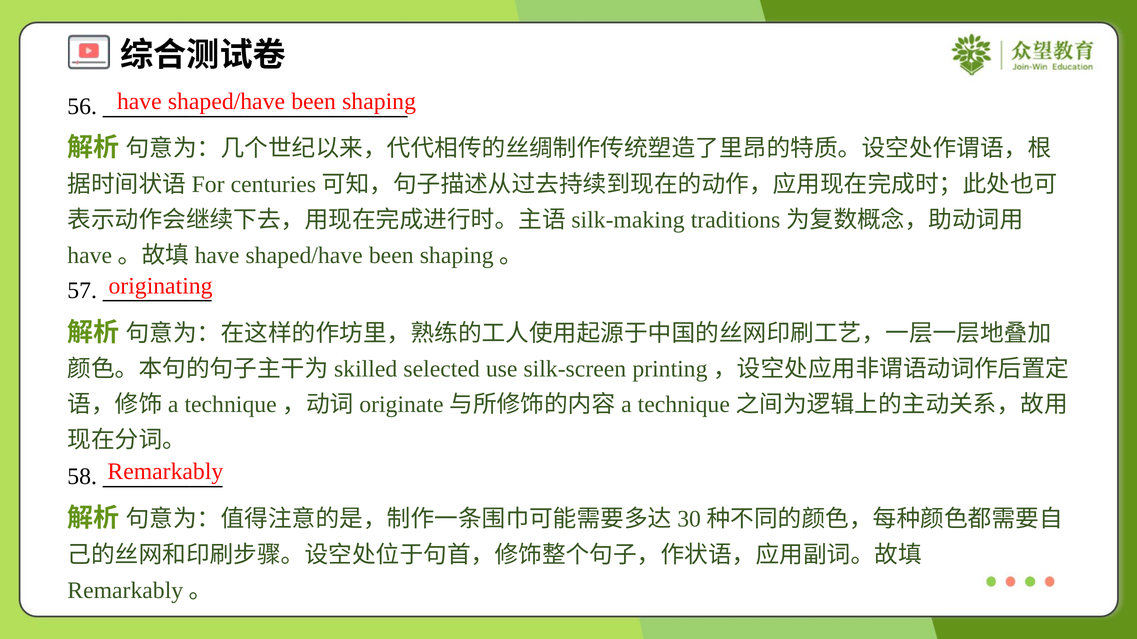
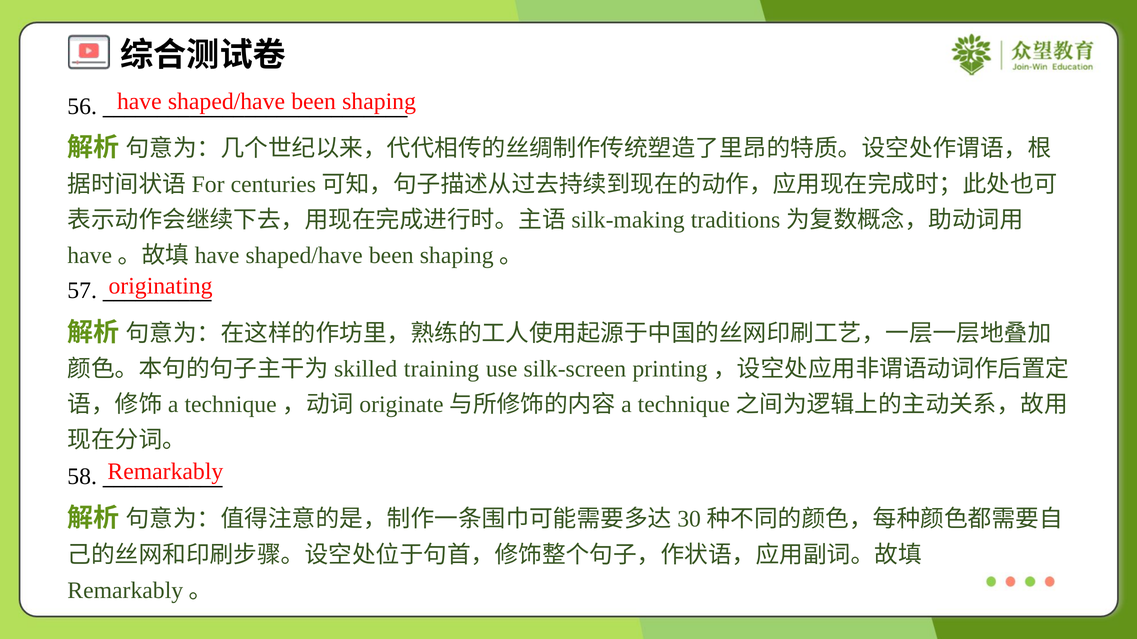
selected: selected -> training (442, 369)
